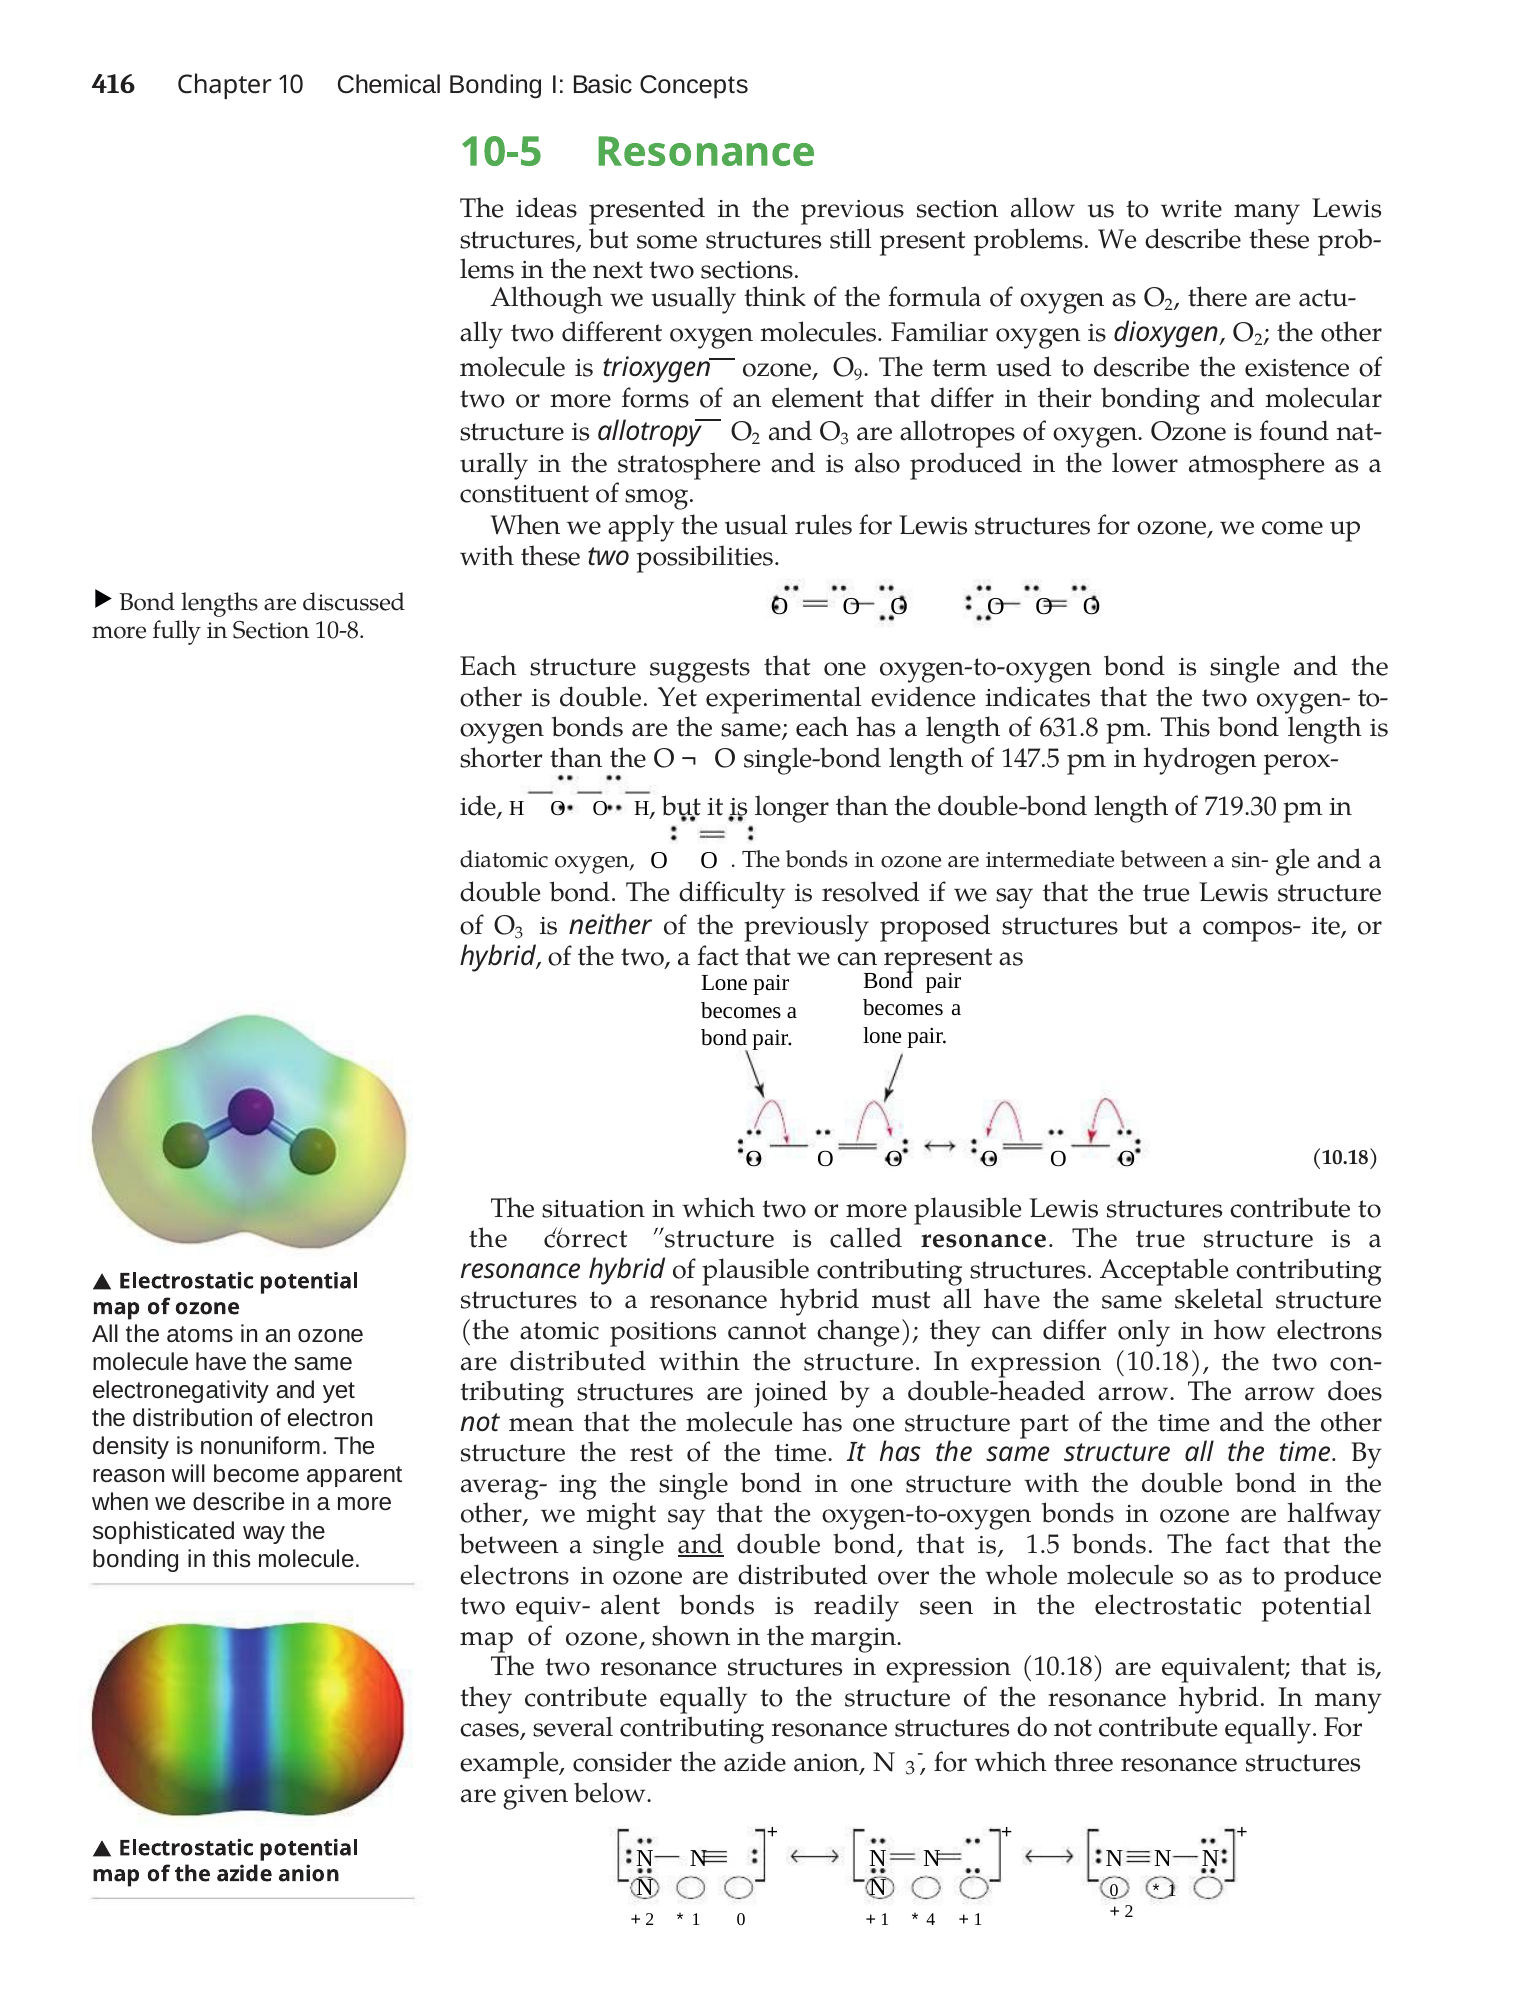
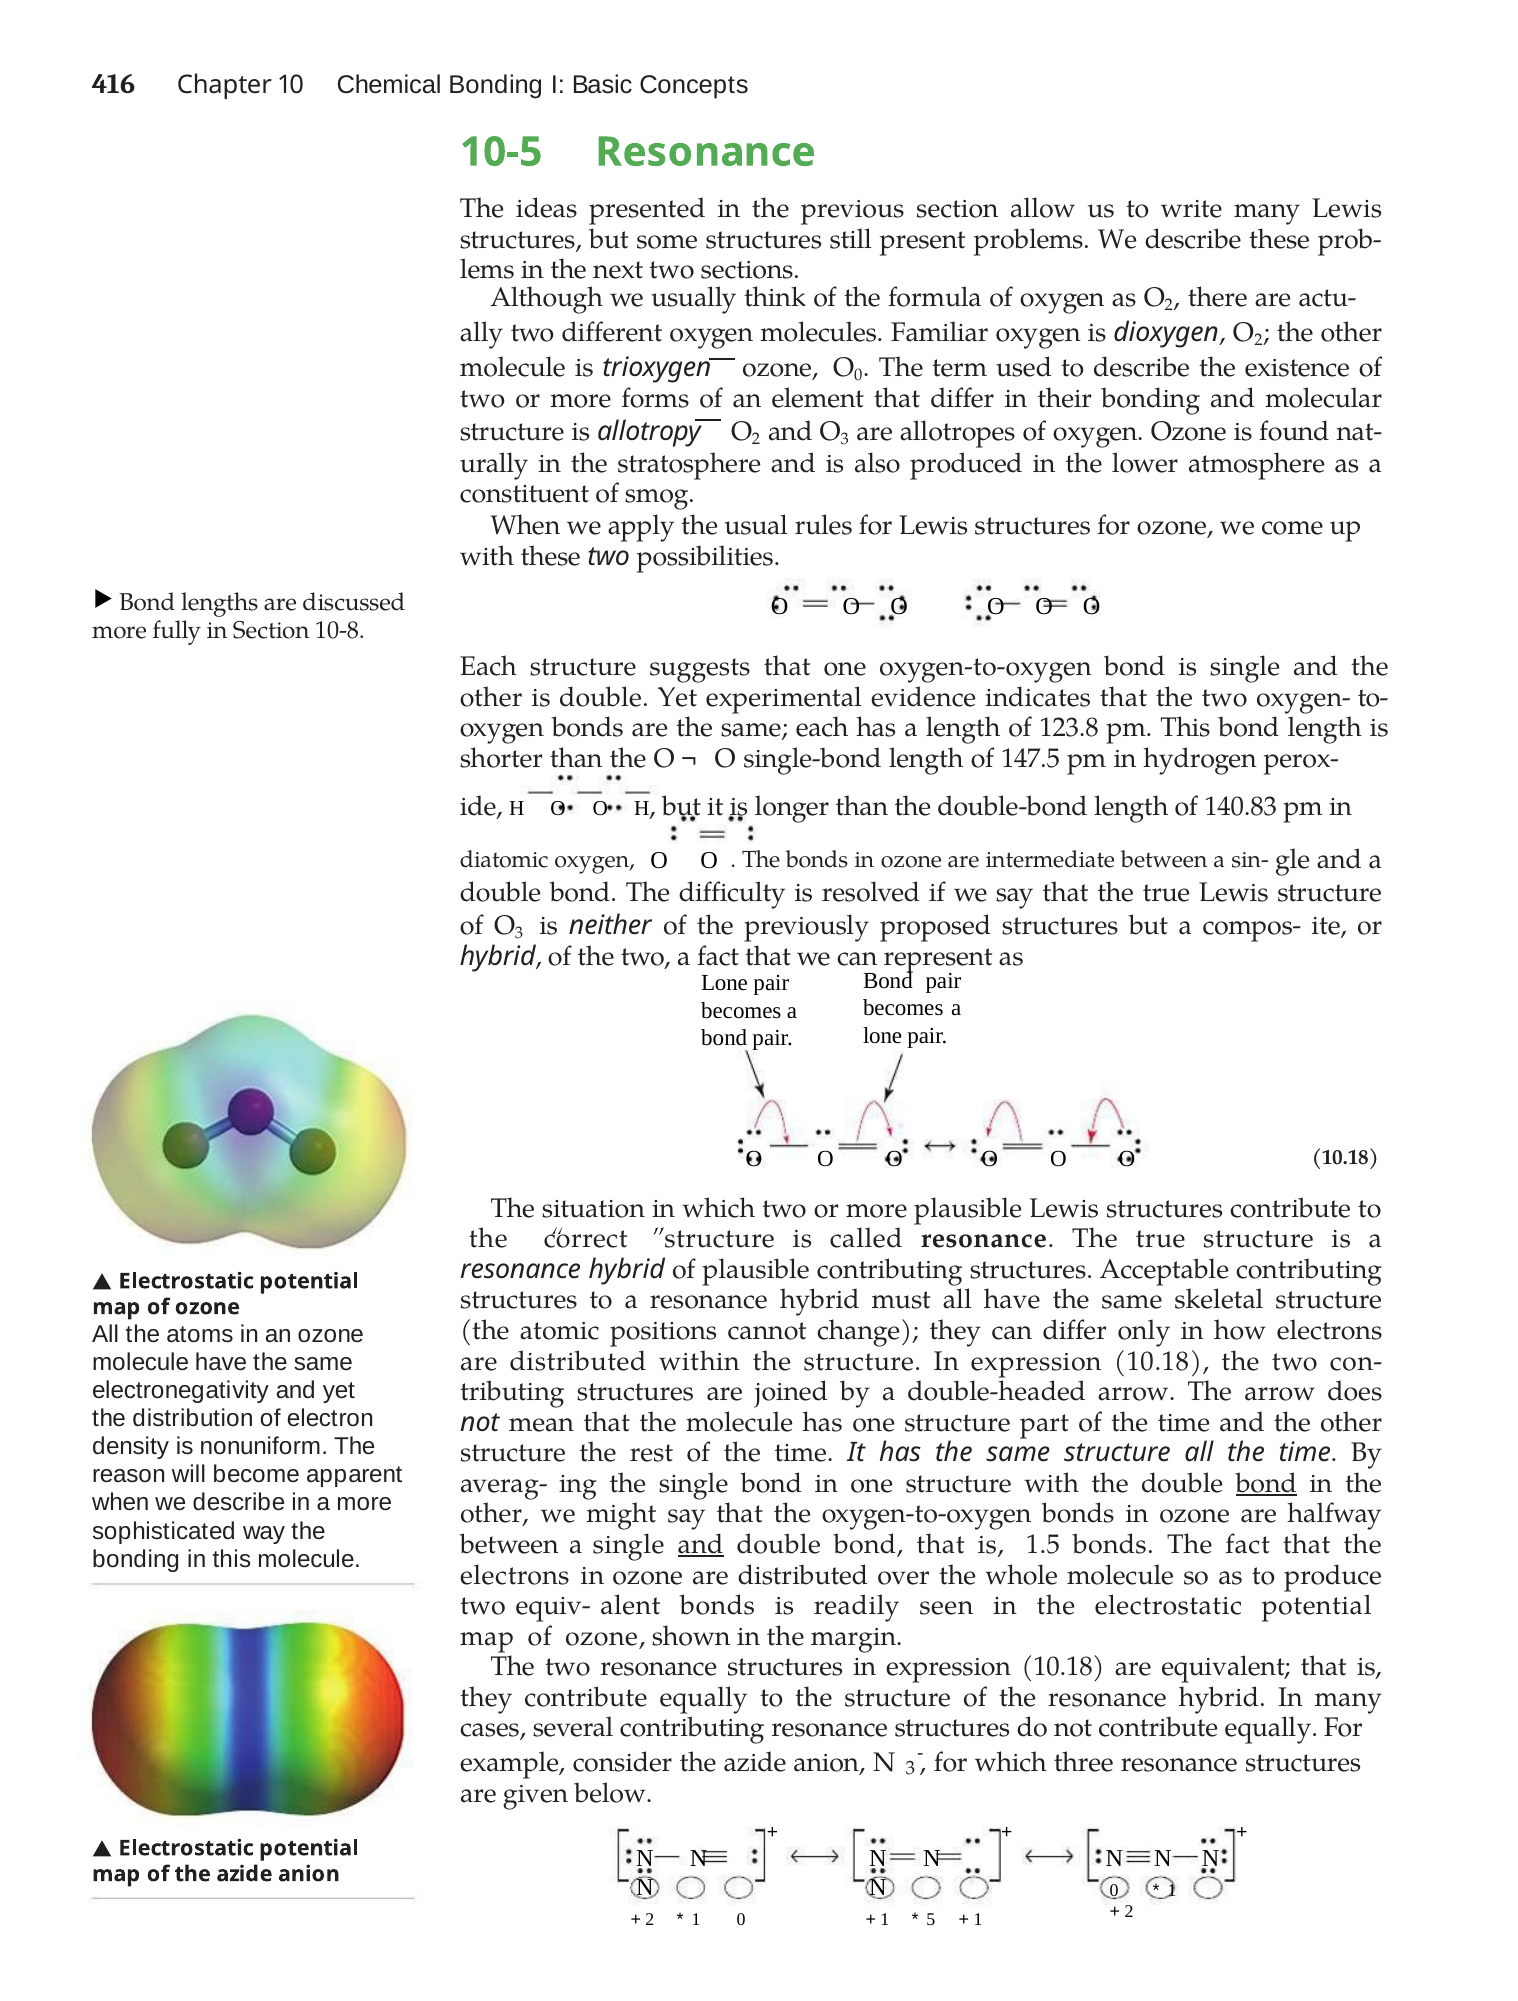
O 9: 9 -> 0 (858, 375)
631.8: 631.8 -> 123.8 (1069, 728)
719.30: 719.30 -> 140.83 (1241, 807)
bond underline: none -> present (1266, 1484)
4: 4 -> 5 (931, 1919)
